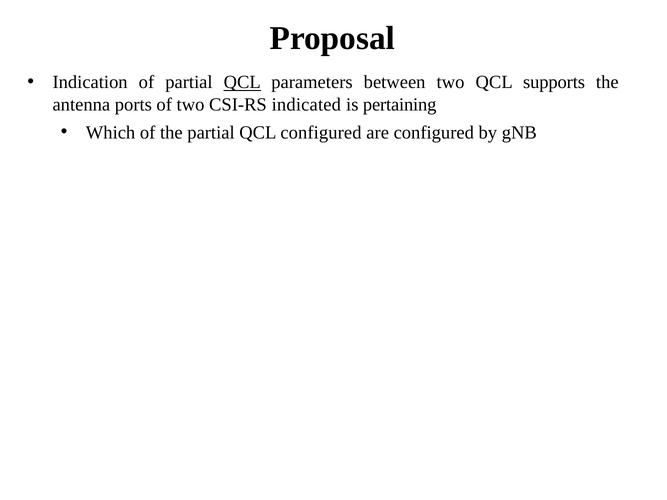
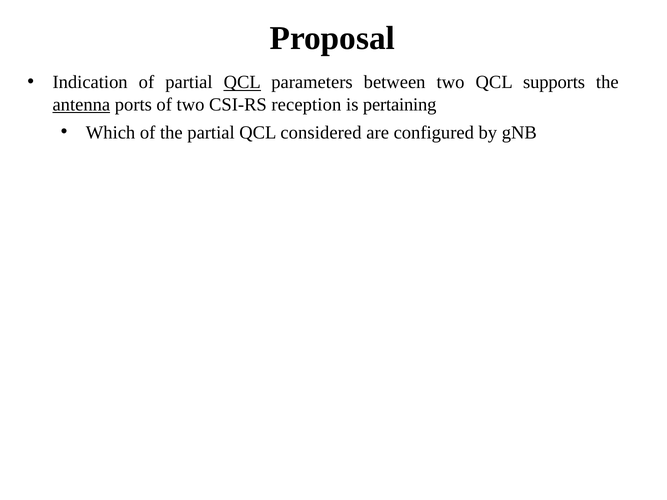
antenna underline: none -> present (81, 105)
indicated: indicated -> reception (306, 105)
QCL configured: configured -> considered (321, 132)
